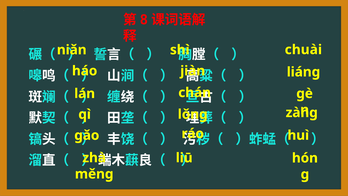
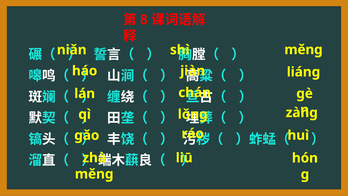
chuài: chuài -> měnɡ (304, 50)
